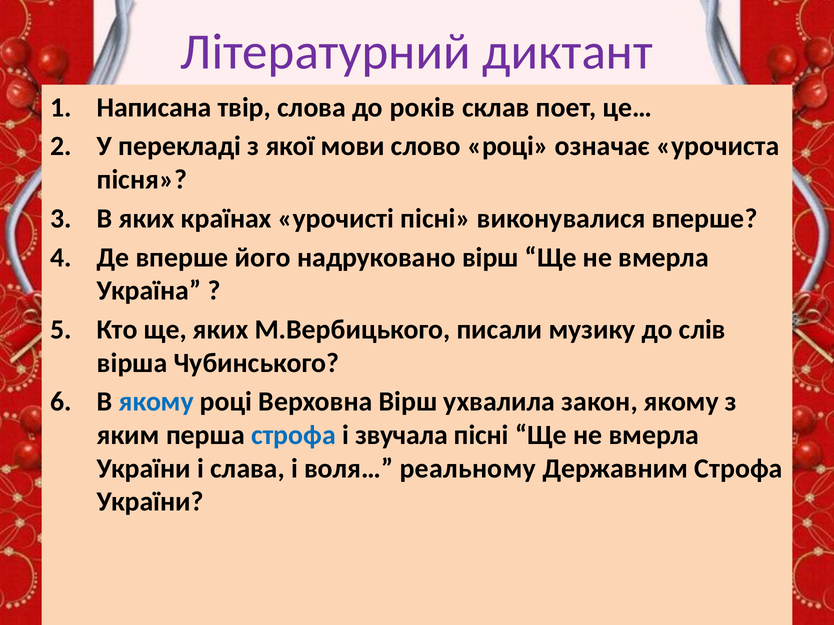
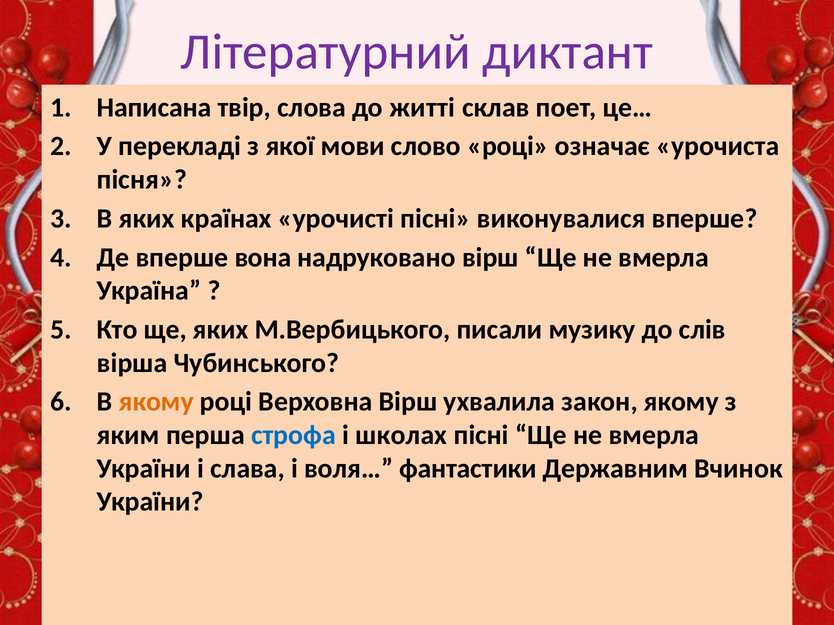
років: років -> житті (422, 108)
його: його -> вона (263, 258)
якому colour: blue -> orange (156, 402)
звучала: звучала -> школах (401, 436)
реальному: реальному -> фантастики (468, 469)
Державним Строфа: Строфа -> Вчинок (739, 469)
